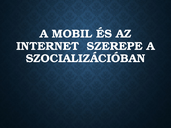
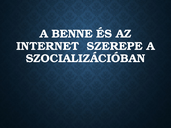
MOBIL: MOBIL -> BENNE (72, 34)
